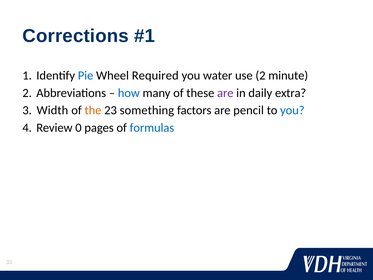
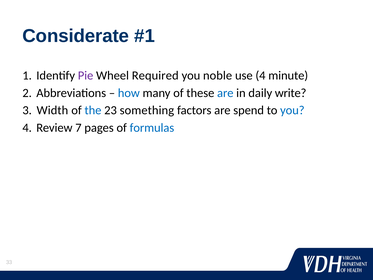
Corrections: Corrections -> Considerate (76, 36)
Pie colour: blue -> purple (86, 75)
water: water -> noble (218, 75)
use 2: 2 -> 4 (260, 75)
are colour: purple -> blue (225, 93)
extra: extra -> write (291, 93)
the colour: orange -> blue (93, 110)
pencil: pencil -> spend (249, 110)
0: 0 -> 7 (78, 128)
